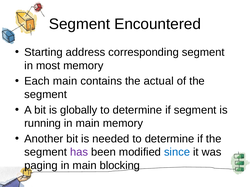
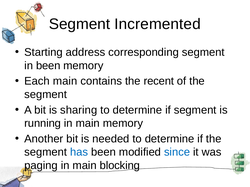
Encountered: Encountered -> Incremented (158, 24)
in most: most -> been (48, 66)
actual: actual -> recent (159, 81)
globally: globally -> sharing (79, 110)
has colour: purple -> blue (79, 152)
